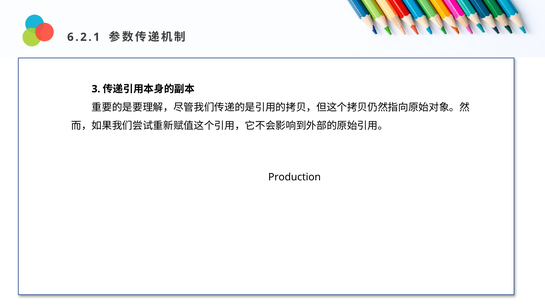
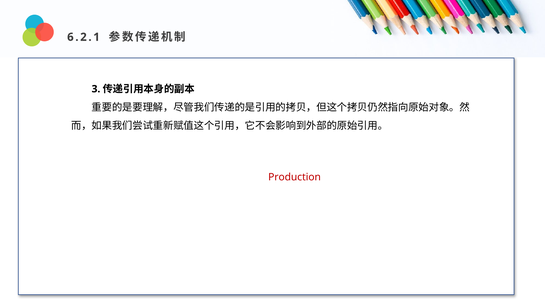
Production colour: black -> red (295, 177)
